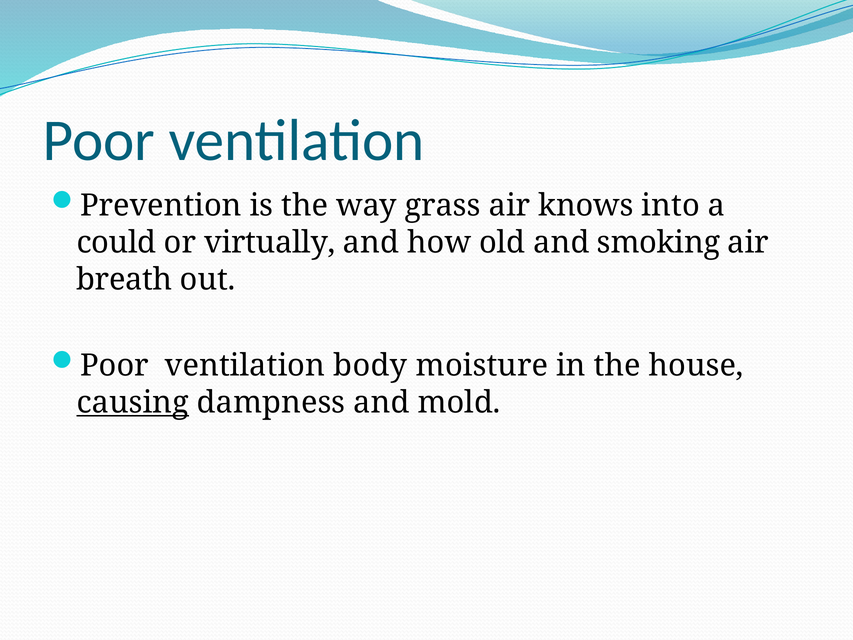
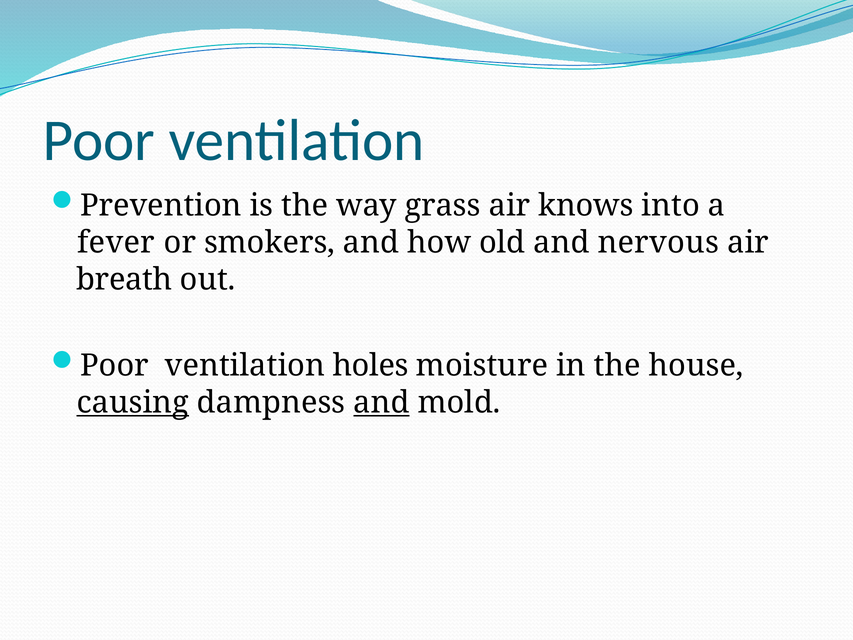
could: could -> fever (116, 242)
virtually: virtually -> smokers (270, 242)
smoking: smoking -> nervous (658, 242)
body: body -> holes (371, 365)
and underline: none -> present (381, 402)
